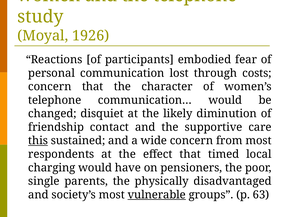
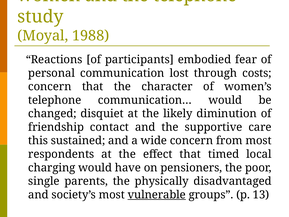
1926: 1926 -> 1988 (91, 36)
this underline: present -> none (38, 141)
63: 63 -> 13 (261, 194)
